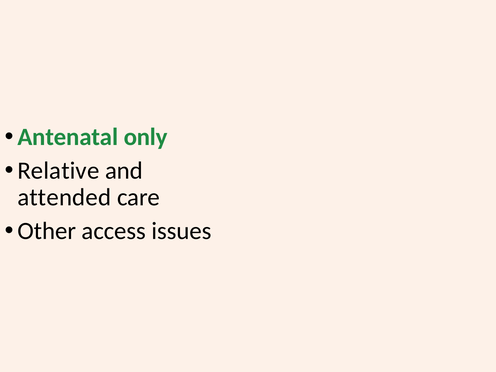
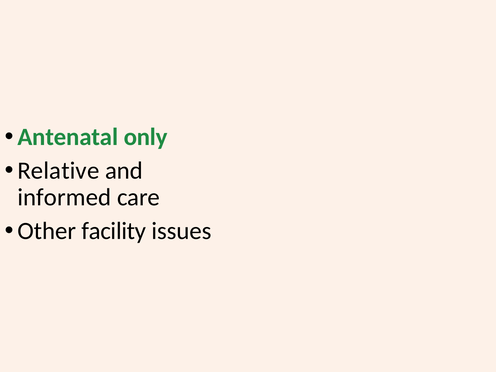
attended: attended -> informed (64, 197)
access: access -> facility (114, 231)
